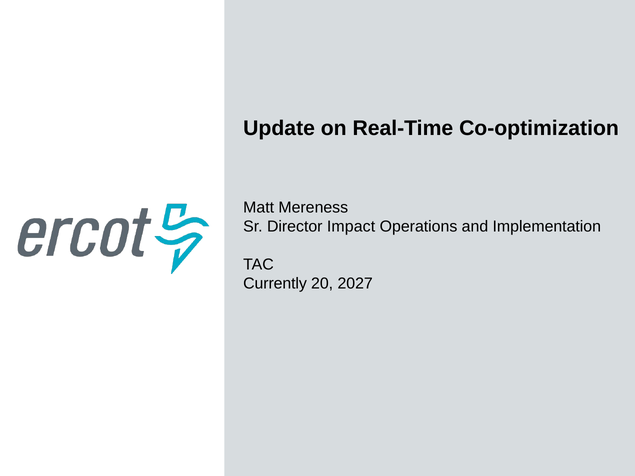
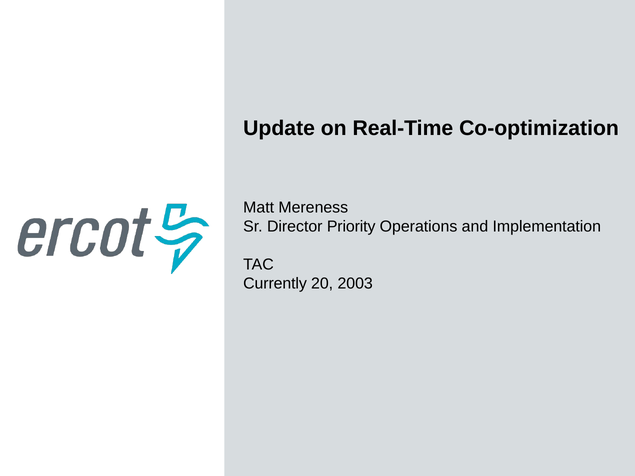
Impact: Impact -> Priority (351, 226)
2027: 2027 -> 2003 (355, 284)
